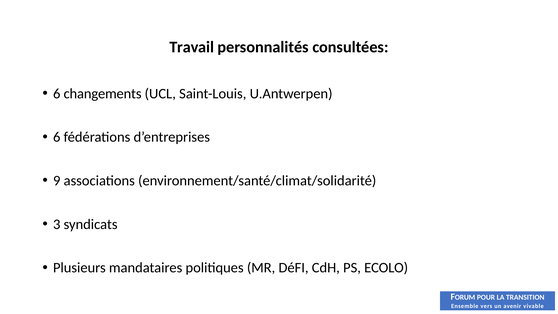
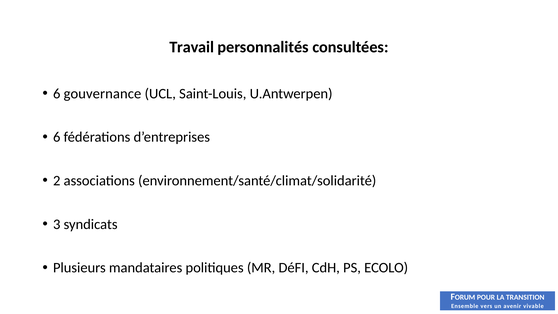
changements: changements -> gouvernance (102, 94)
9: 9 -> 2 (57, 181)
